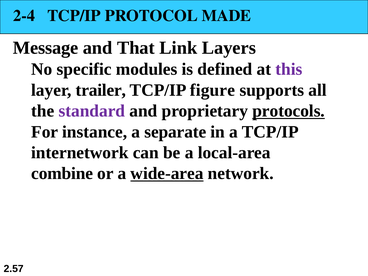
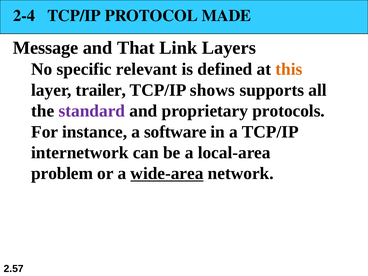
modules: modules -> relevant (147, 69)
this colour: purple -> orange (289, 69)
figure: figure -> shows (212, 90)
protocols underline: present -> none (289, 111)
separate: separate -> software (175, 132)
combine: combine -> problem (62, 174)
